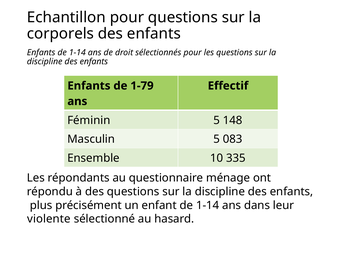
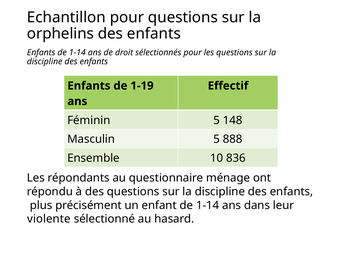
corporels: corporels -> orphelins (60, 34)
1-79: 1-79 -> 1-19 (142, 86)
083: 083 -> 888 (233, 140)
335: 335 -> 836 (236, 159)
